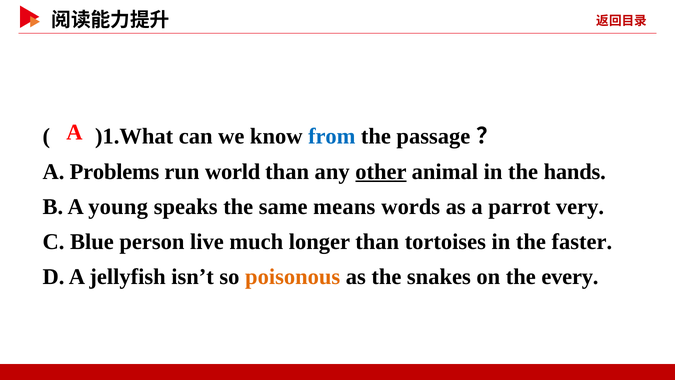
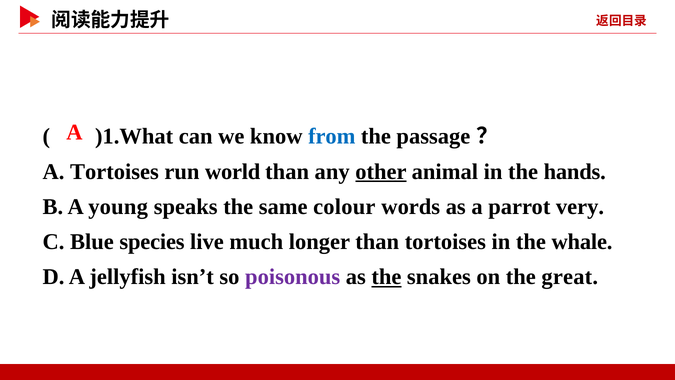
A Problems: Problems -> Tortoises (114, 171)
means: means -> colour (344, 207)
person: person -> species (152, 242)
faster: faster -> whale (582, 242)
poisonous colour: orange -> purple (293, 277)
the underline: none -> present (386, 277)
every: every -> great (570, 277)
